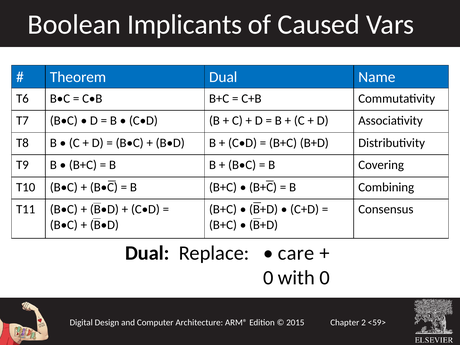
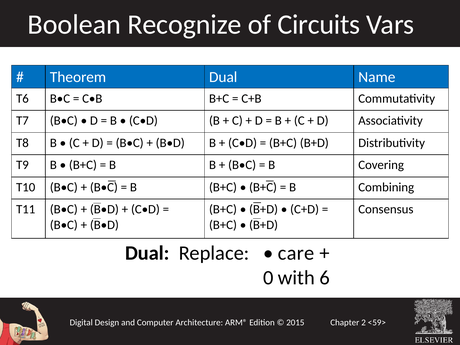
Implicants: Implicants -> Recognize (185, 25)
Caused: Caused -> Circuits (319, 25)
with 0: 0 -> 6 (325, 278)
